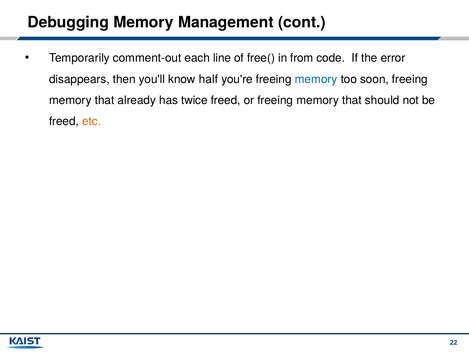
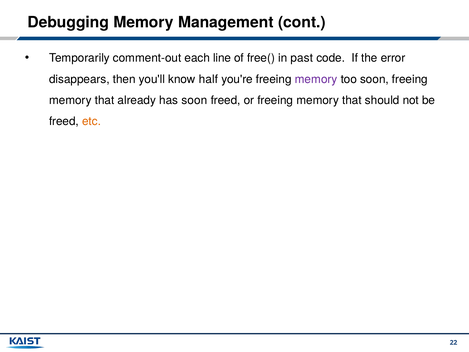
from: from -> past (302, 58)
memory colour: blue -> purple (316, 79)
has twice: twice -> soon (194, 100)
